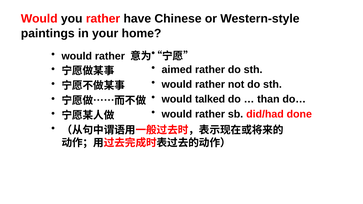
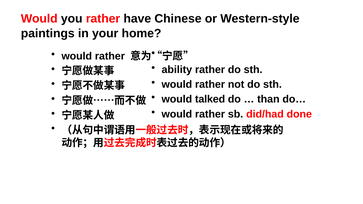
aimed: aimed -> ability (177, 70)
